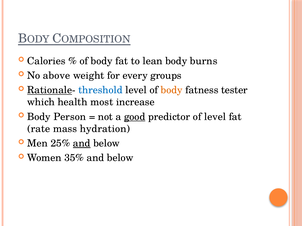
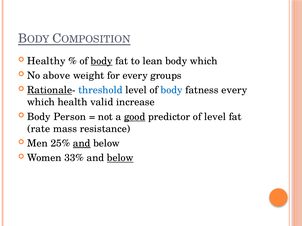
Calories: Calories -> Healthy (46, 61)
body underline: none -> present (102, 61)
body burns: burns -> which (204, 61)
body colour: orange -> blue (172, 90)
fatness tester: tester -> every (234, 90)
most: most -> valid (102, 102)
hydration: hydration -> resistance (105, 129)
35%: 35% -> 33% (74, 158)
below underline: none -> present (120, 158)
